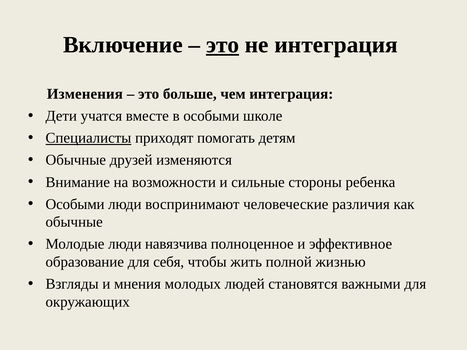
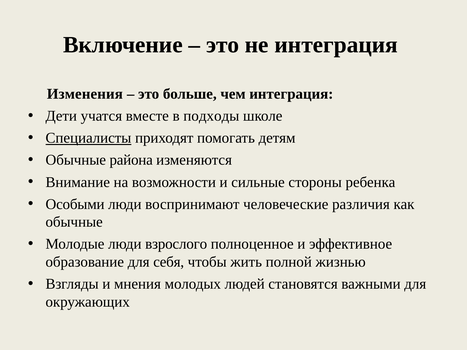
это underline: present -> none (223, 45)
в особыми: особыми -> подходы (211, 116)
друзей: друзей -> района (131, 160)
навязчива: навязчива -> взрослого (176, 244)
